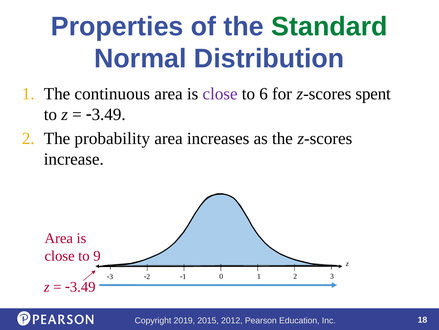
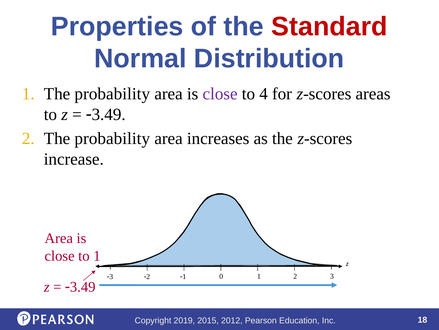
Standard colour: green -> red (329, 26)
1 The continuous: continuous -> probability (112, 94)
6: 6 -> 4 (264, 94)
spent: spent -> areas (373, 94)
to 9: 9 -> 1 (97, 255)
